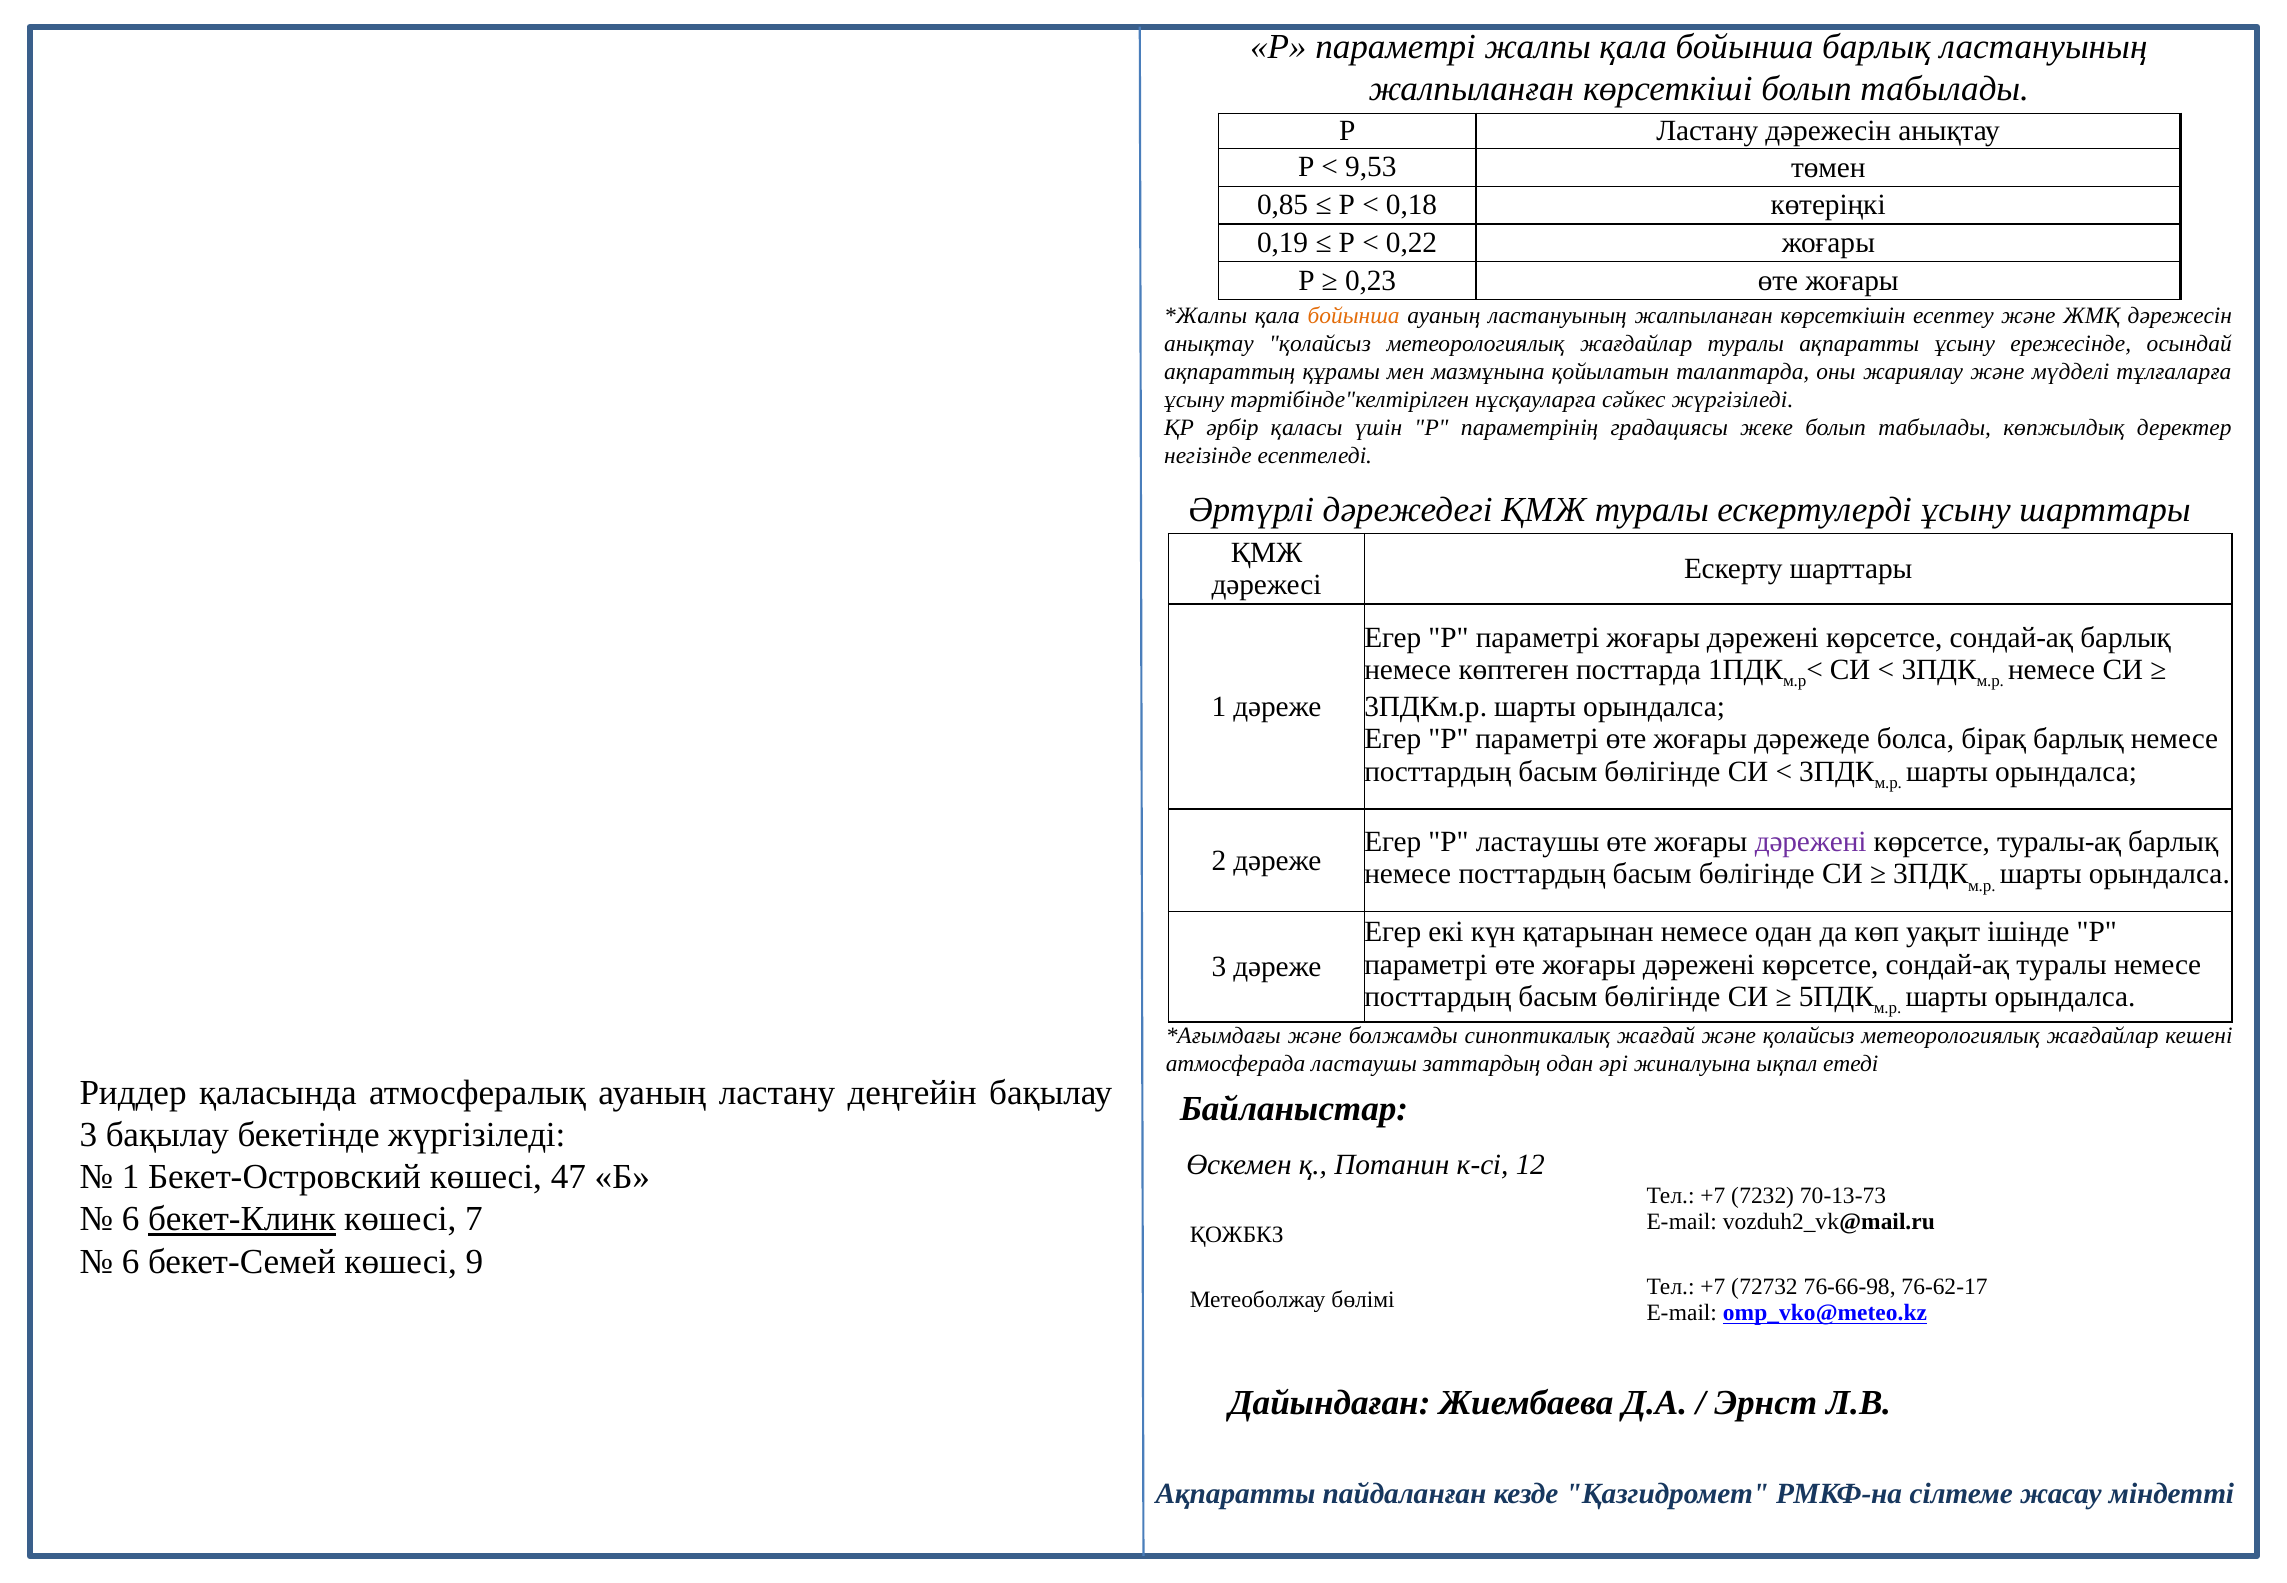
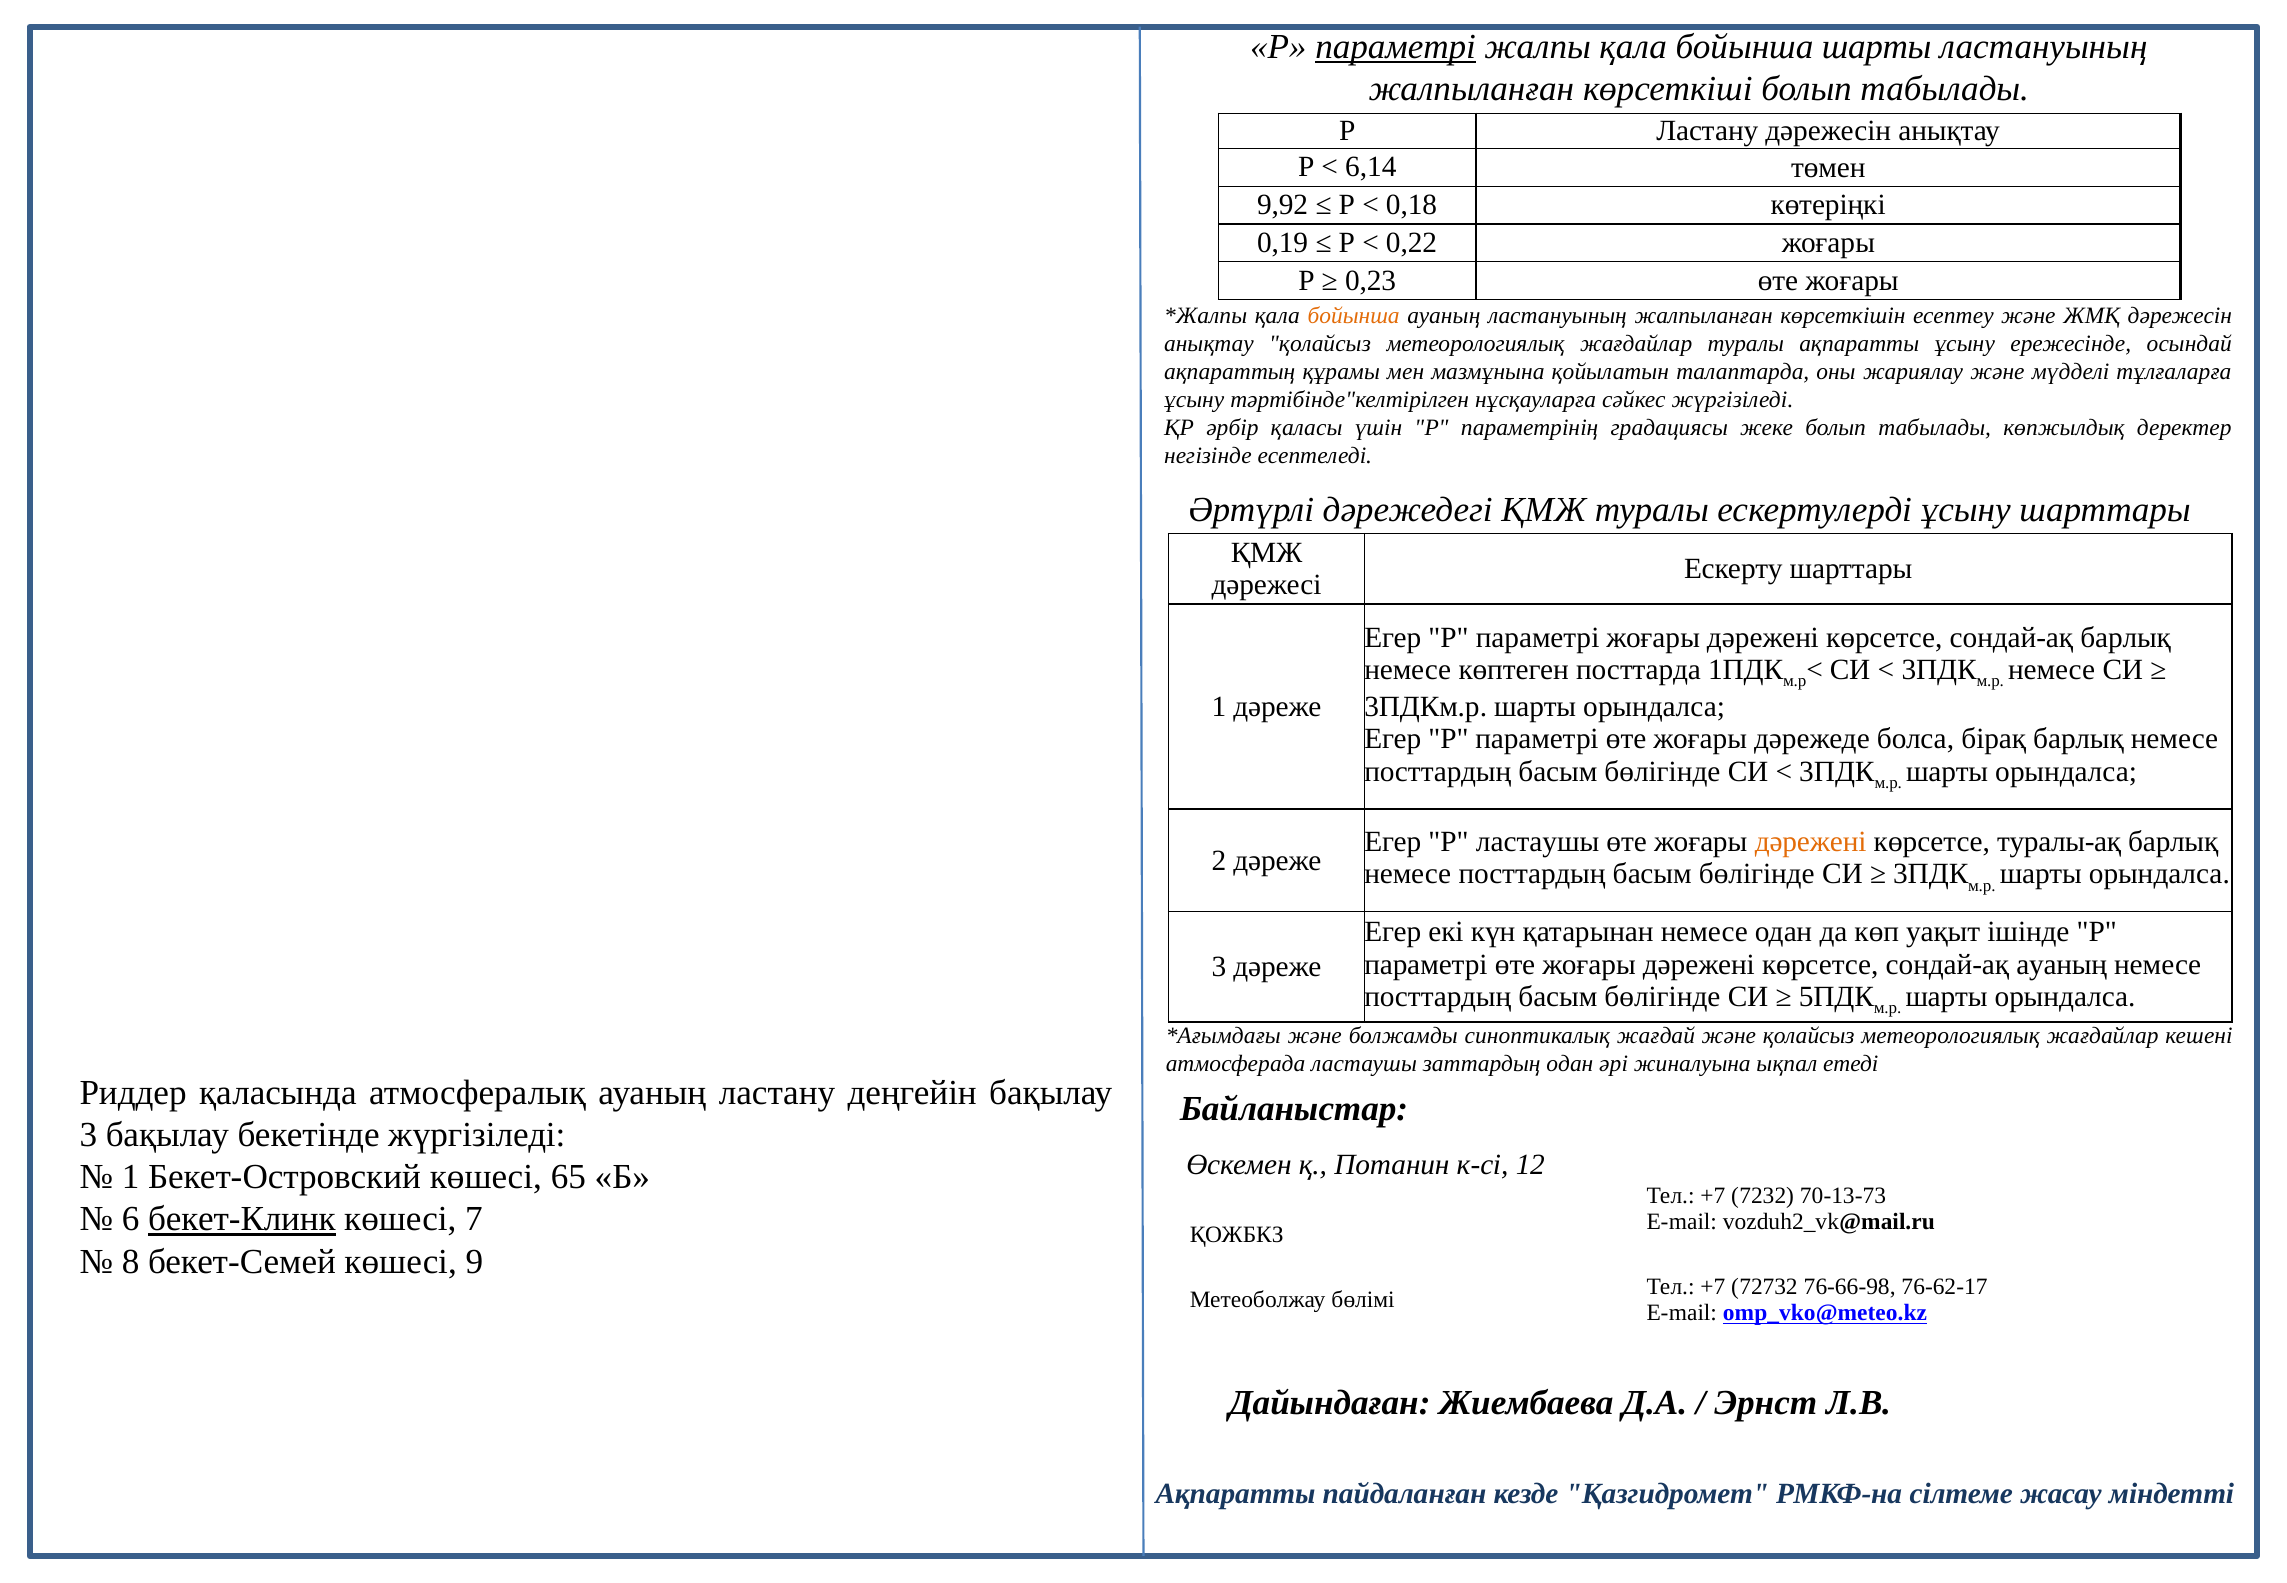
параметрі underline: none -> present (1396, 47)
бойынша барлық: барлық -> шарты (1877, 47)
9,53: 9,53 -> 6,14 (1371, 167)
0,85: 0,85 -> 9,92 (1283, 205)
дәрежені colour: purple -> orange (1811, 842)
сондай-ақ туралы: туралы -> ауаның (2062, 965)
47: 47 -> 65 (568, 1177)
6: 6 -> 8 (131, 1262)
